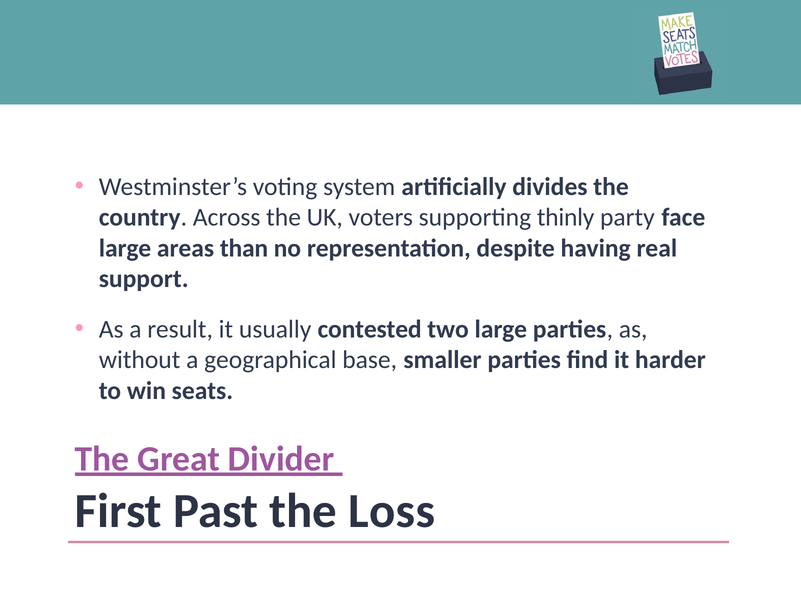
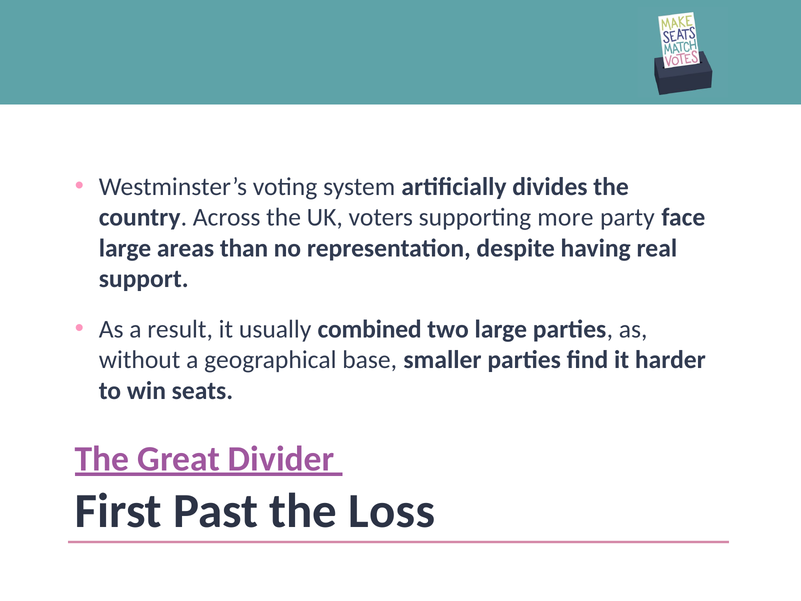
thinly: thinly -> more (565, 217)
contested: contested -> combined (370, 329)
